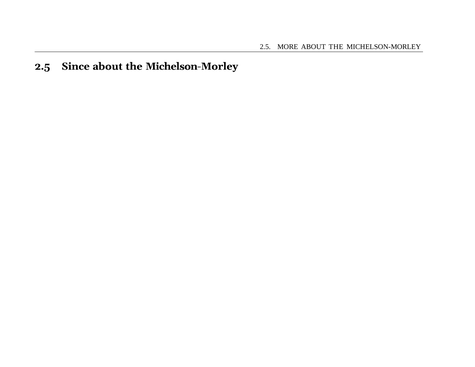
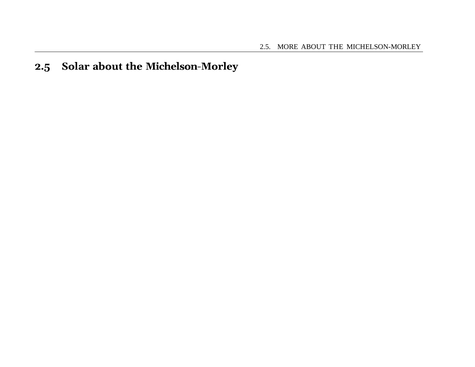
Since: Since -> Solar (76, 66)
